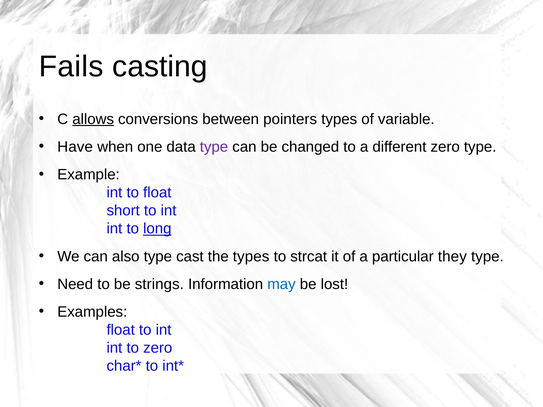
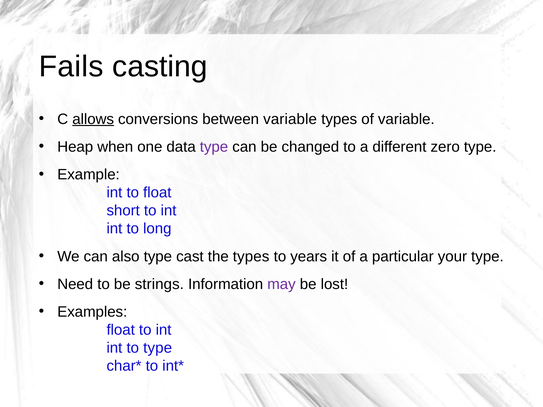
between pointers: pointers -> variable (290, 119)
Have: Have -> Heap (75, 147)
long underline: present -> none (157, 229)
strcat: strcat -> years (309, 257)
they: they -> your (452, 257)
may colour: blue -> purple (281, 284)
to zero: zero -> type (158, 348)
